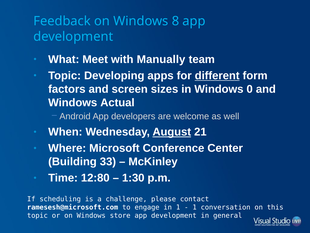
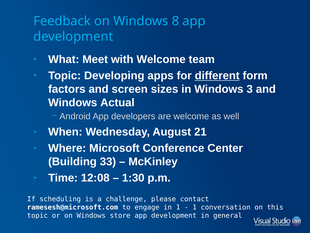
with Manually: Manually -> Welcome (161, 59)
0: 0 -> 3 (250, 89)
August underline: present -> none (172, 132)
12:80: 12:80 -> 12:08 (95, 178)
